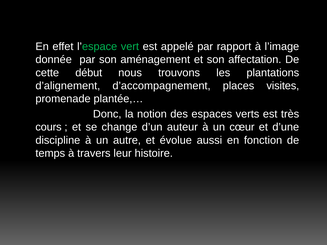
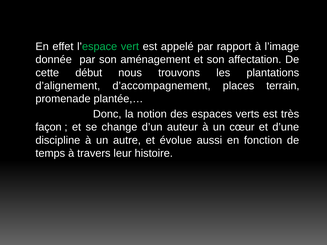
visites: visites -> terrain (283, 86)
cours: cours -> façon (49, 127)
